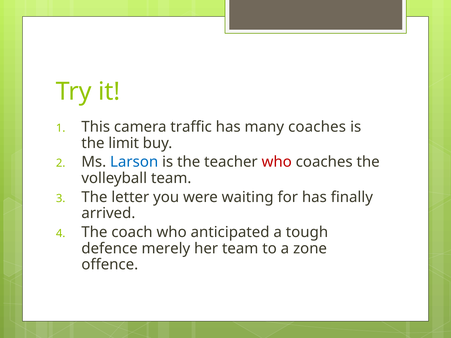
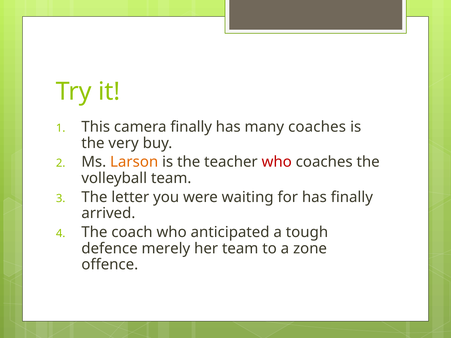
camera traffic: traffic -> finally (191, 127)
limit: limit -> very (124, 143)
Larson colour: blue -> orange (134, 162)
